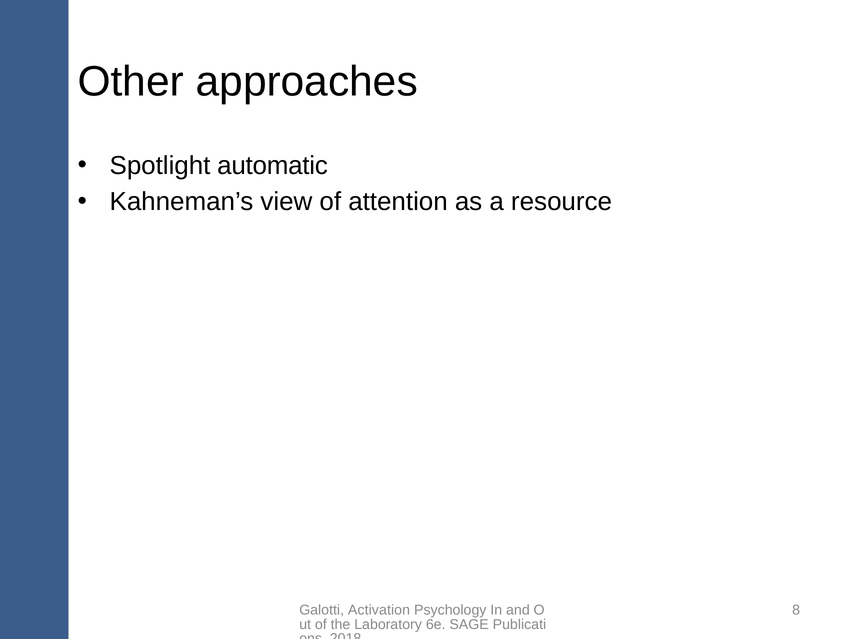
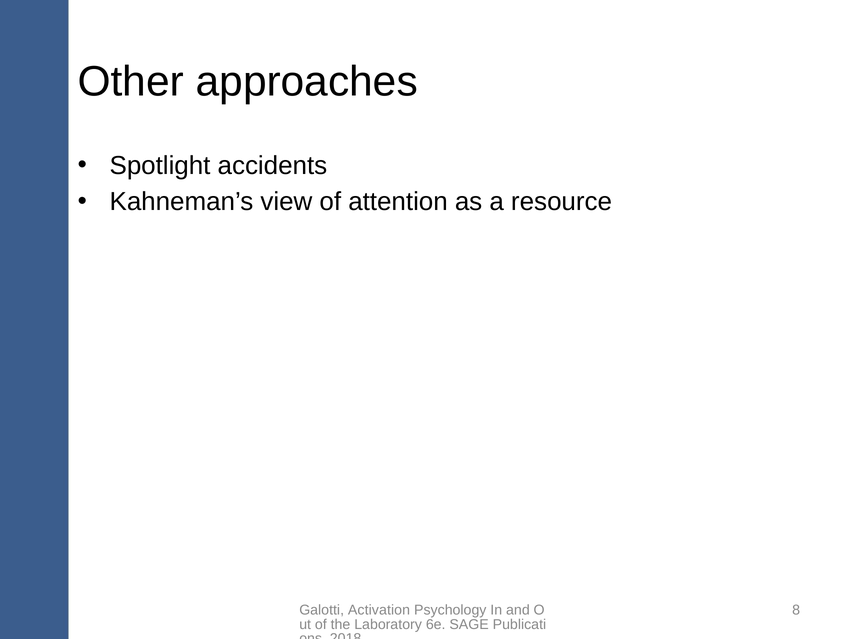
automatic: automatic -> accidents (272, 165)
